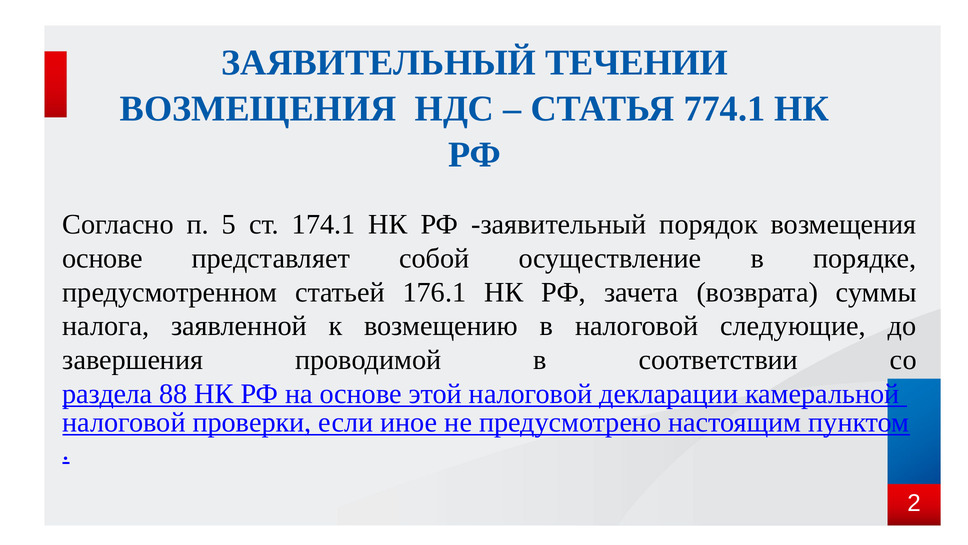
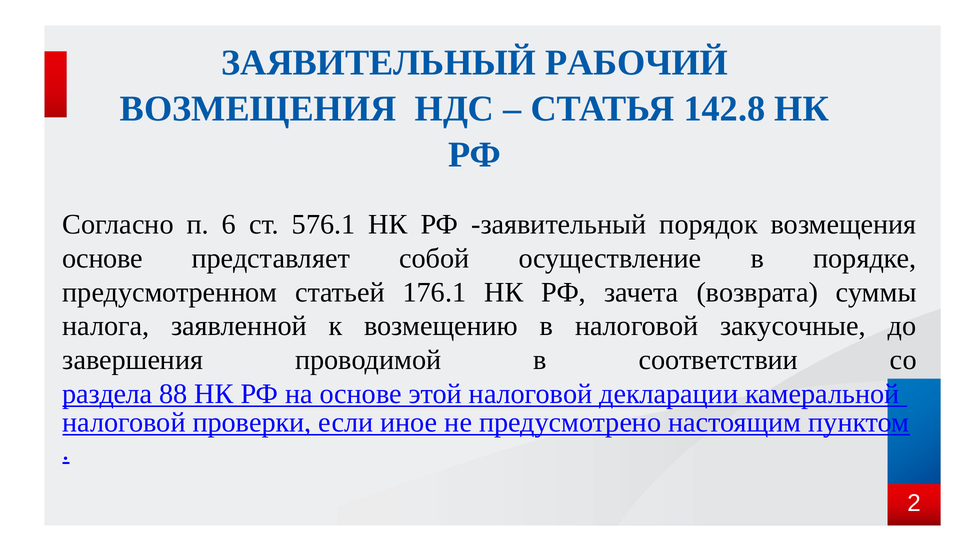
ТЕЧЕНИИ: ТЕЧЕНИИ -> РАБОЧИЙ (636, 63)
774.1: 774.1 -> 142.8 (724, 109)
5: 5 -> 6 (229, 224)
174.1: 174.1 -> 576.1 (324, 224)
следующие: следующие -> закусочные (793, 326)
